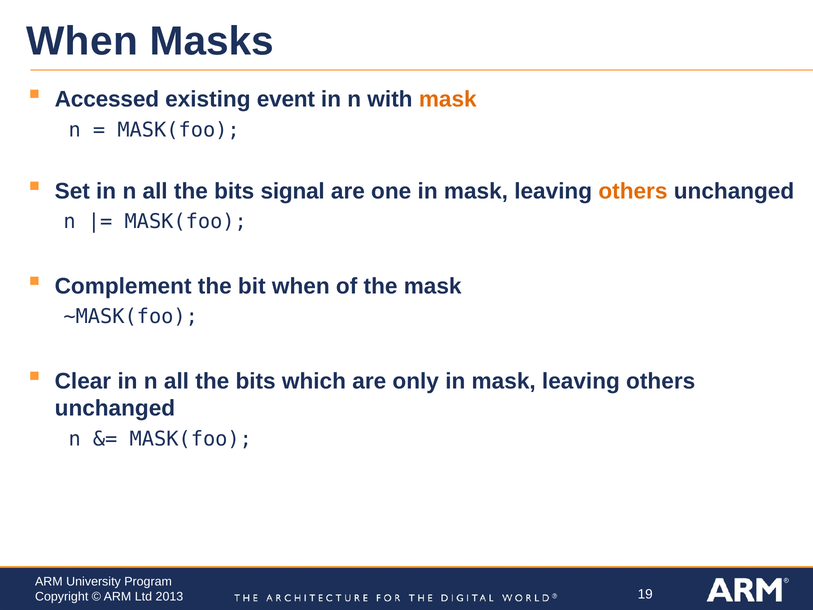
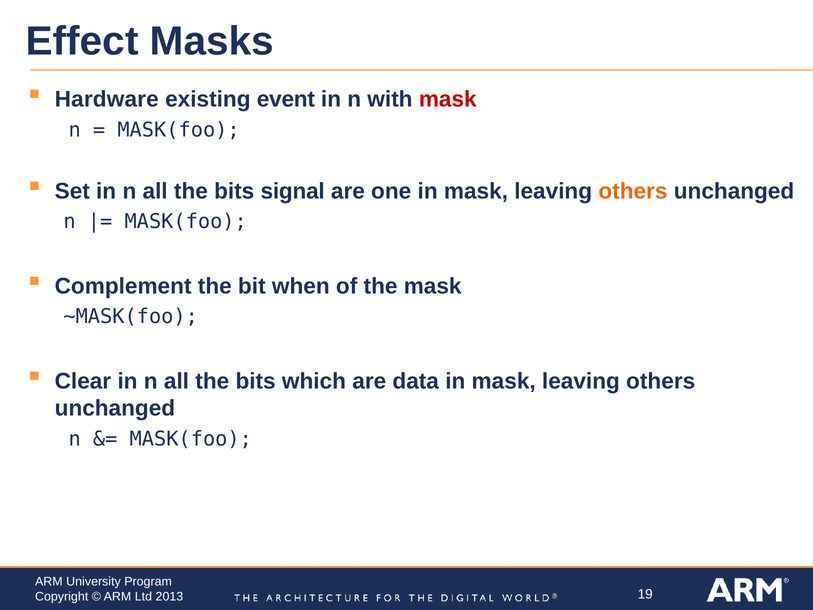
When: When -> Effect (82, 41)
Accessed: Accessed -> Hardware (107, 99)
mask colour: orange -> red (448, 99)
only: only -> data (416, 381)
